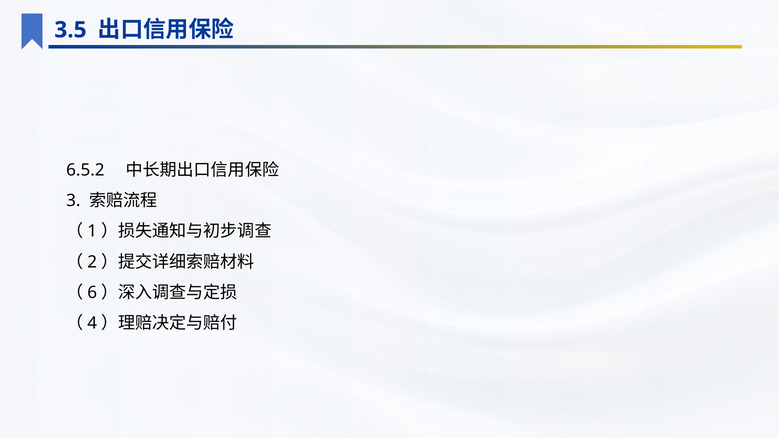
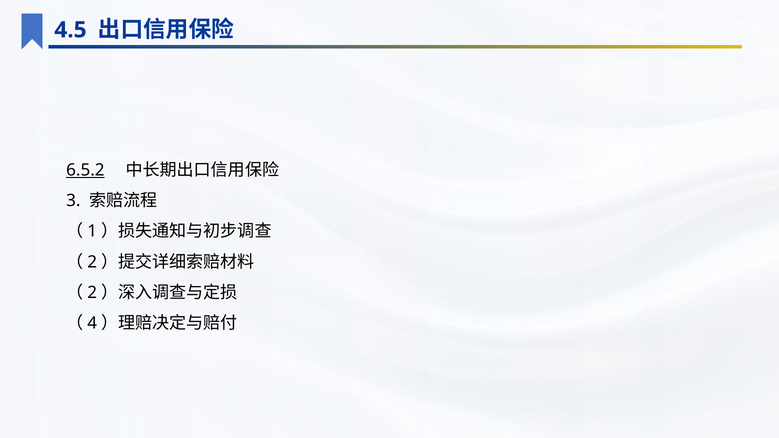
3.5: 3.5 -> 4.5 (70, 30)
6.5.2 underline: none -> present (85, 170)
6: 6 -> 2 (92, 293)
